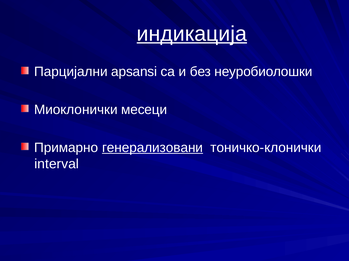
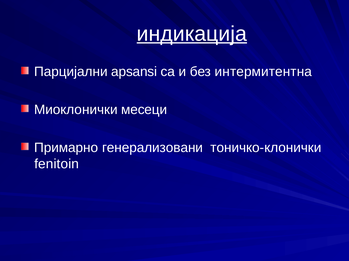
неуробиолошки: неуробиолошки -> интермитентна (263, 72)
генерализовани underline: present -> none (153, 148)
interval: interval -> fenitoin (57, 164)
